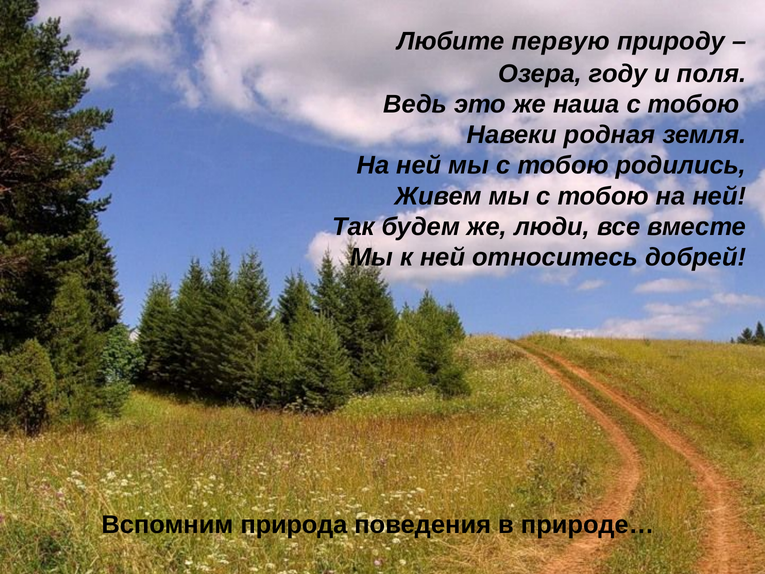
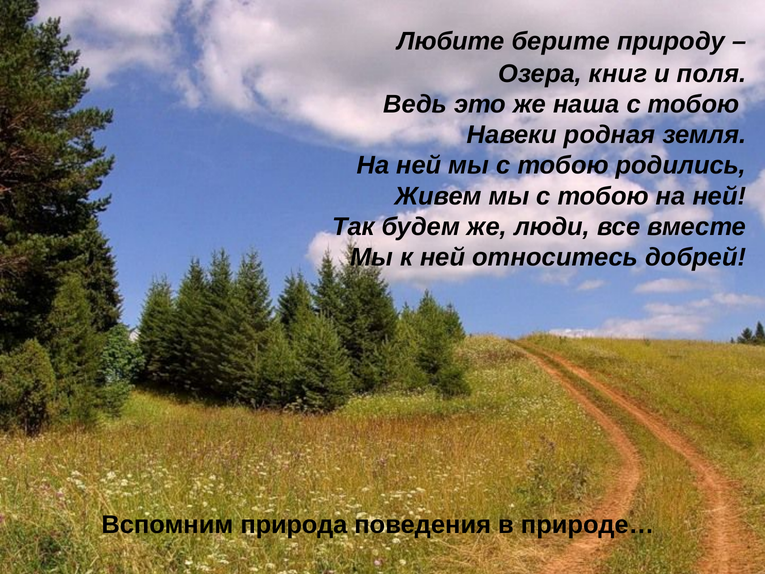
первую: первую -> берите (561, 41)
году: году -> книг (618, 74)
